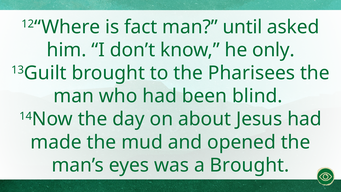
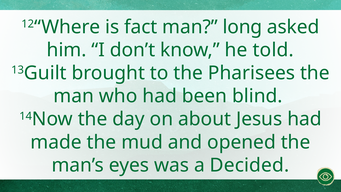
until: until -> long (242, 27)
only: only -> told (273, 50)
a Brought: Brought -> Decided (249, 165)
